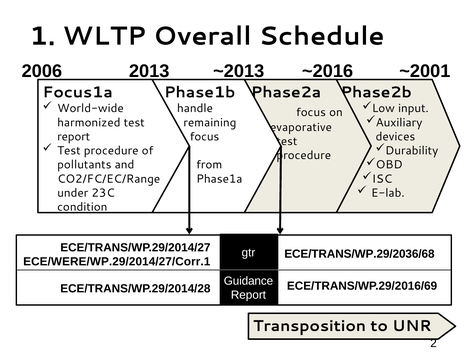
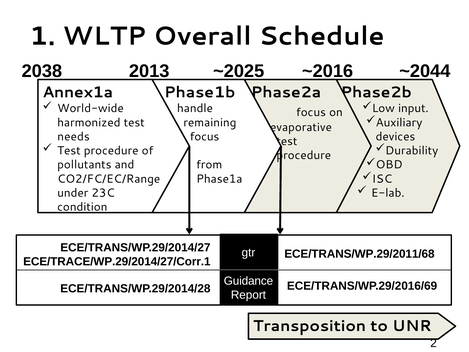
2006: 2006 -> 2038 (42, 71)
~2013: ~2013 -> ~2025 (239, 71)
~2001: ~2001 -> ~2044 (425, 71)
Focus1a: Focus1a -> Annex1a (78, 92)
report: report -> needs (74, 137)
ECE/TRANS/WP.29/2036/68: ECE/TRANS/WP.29/2036/68 -> ECE/TRANS/WP.29/2011/68 (359, 254)
ECE/WERE/WP.29/2014/27/Corr.1: ECE/WERE/WP.29/2014/27/Corr.1 -> ECE/TRACE/WP.29/2014/27/Corr.1 (117, 261)
